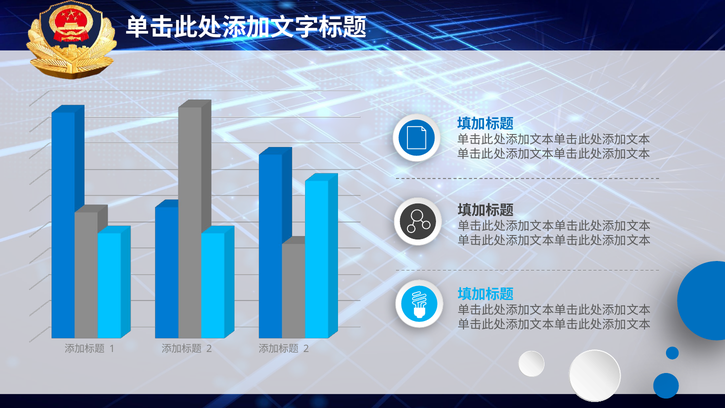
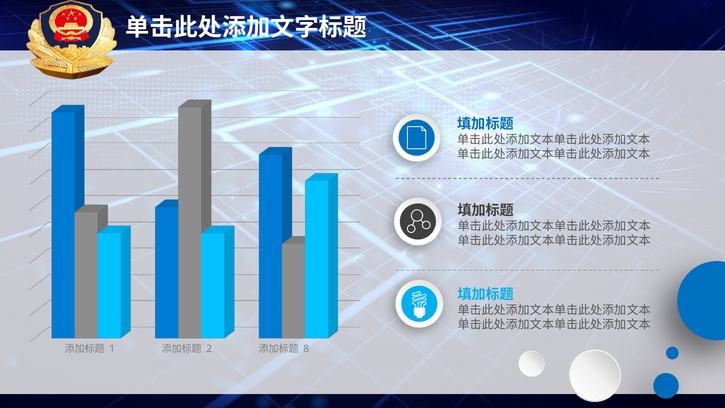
2: 2 -> 8 (306, 349)
